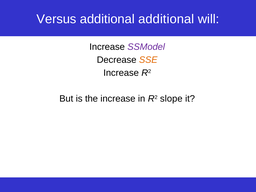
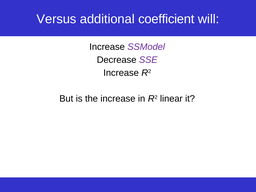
additional additional: additional -> coefficient (166, 19)
SSE colour: orange -> purple (148, 60)
slope: slope -> linear (171, 99)
